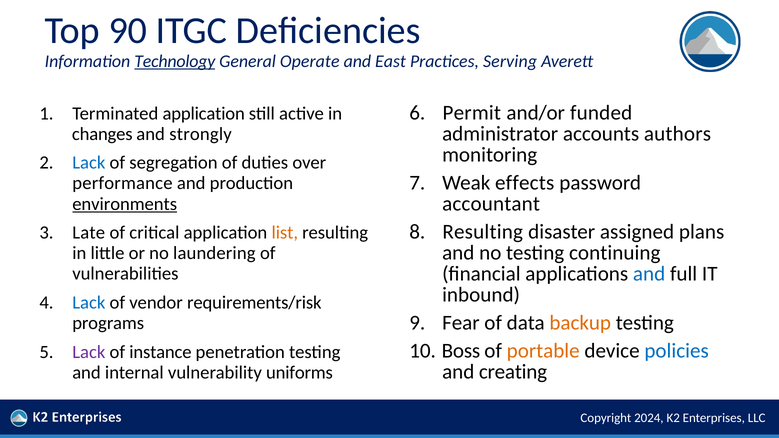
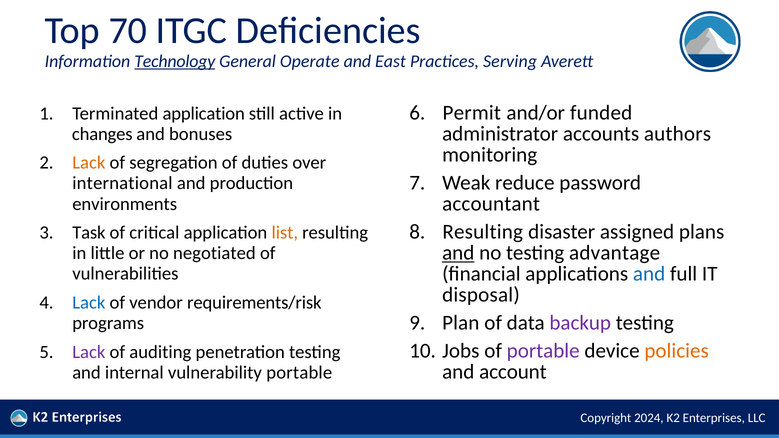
90: 90 -> 70 (128, 31)
strongly: strongly -> bonuses (201, 134)
Lack colour: blue -> orange (89, 163)
effects: effects -> reduce (525, 183)
performance: performance -> international (122, 183)
environments underline: present -> none (125, 204)
Late: Late -> Task (89, 233)
and underline: none -> present (458, 253)
continuing: continuing -> advantage (615, 253)
laundering: laundering -> negotiated (214, 253)
inbound: inbound -> disposal (481, 295)
Fear: Fear -> Plan (461, 323)
backup colour: orange -> purple (580, 323)
Boss: Boss -> Jobs (461, 351)
portable colour: orange -> purple (543, 351)
policies colour: blue -> orange (677, 351)
instance: instance -> auditing (160, 352)
creating: creating -> account (513, 372)
vulnerability uniforms: uniforms -> portable (299, 373)
